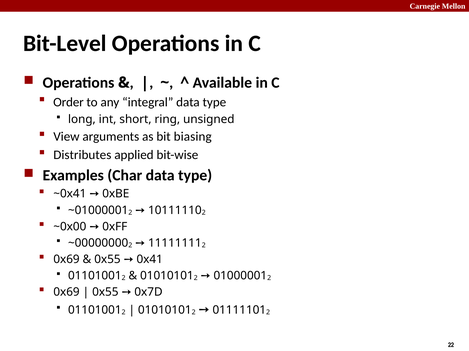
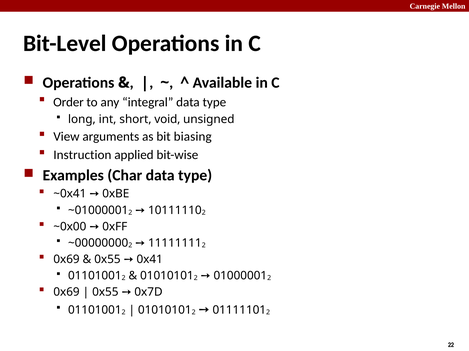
ring: ring -> void (167, 119)
Distributes: Distributes -> Instruction (82, 155)
